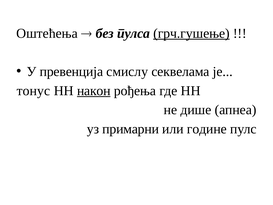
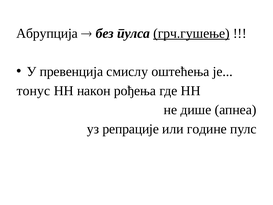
Оштећења: Оштећења -> Абрупција (47, 33)
секвелама: секвелама -> оштећења (180, 71)
након underline: present -> none (94, 91)
примарни: примарни -> репрације (131, 129)
